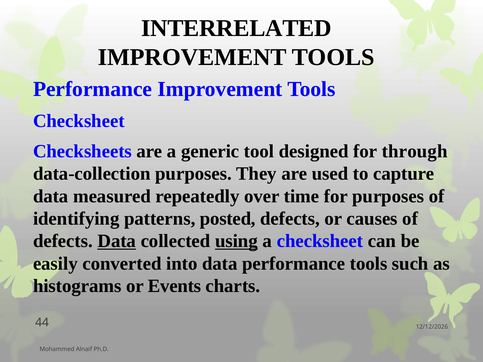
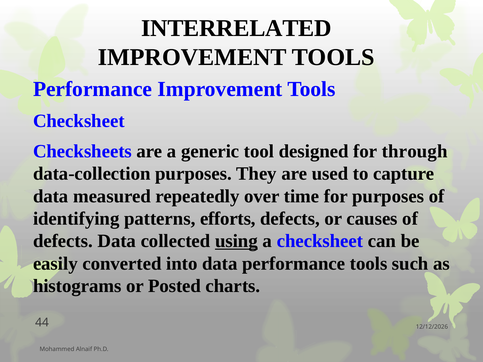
posted: posted -> efforts (228, 219)
Data underline: present -> none (117, 241)
Events: Events -> Posted (175, 286)
